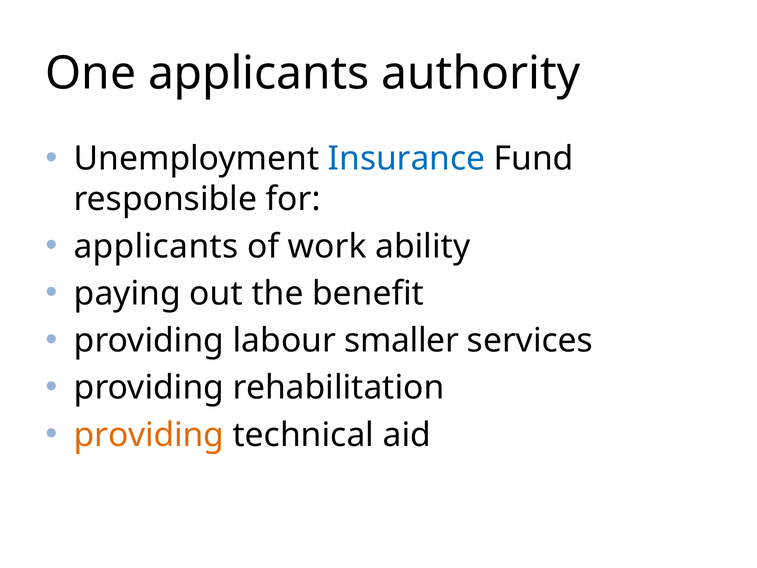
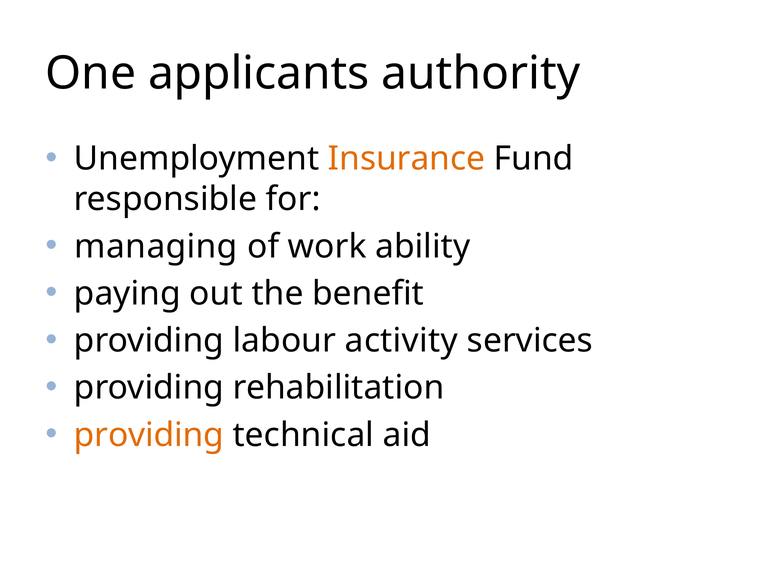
Insurance colour: blue -> orange (407, 159)
applicants: applicants -> managing (156, 246)
smaller: smaller -> activity (401, 341)
